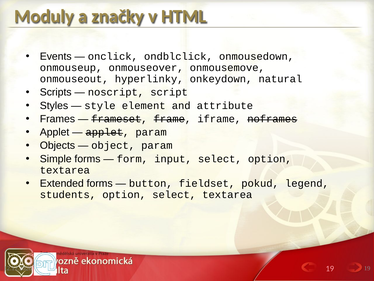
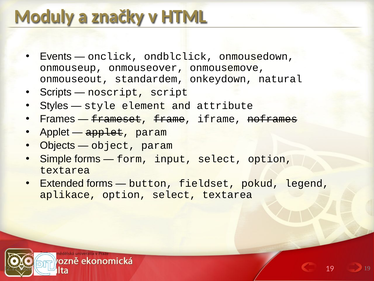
hyperlinky: hyperlinky -> standardem (149, 79)
students: students -> aplikace (68, 194)
